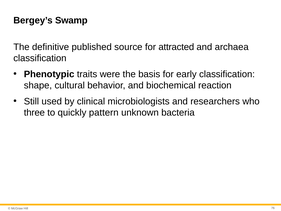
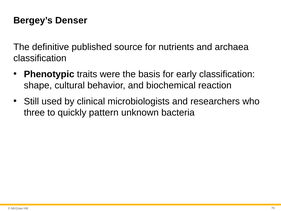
Swamp: Swamp -> Denser (71, 20)
attracted: attracted -> nutrients (176, 47)
